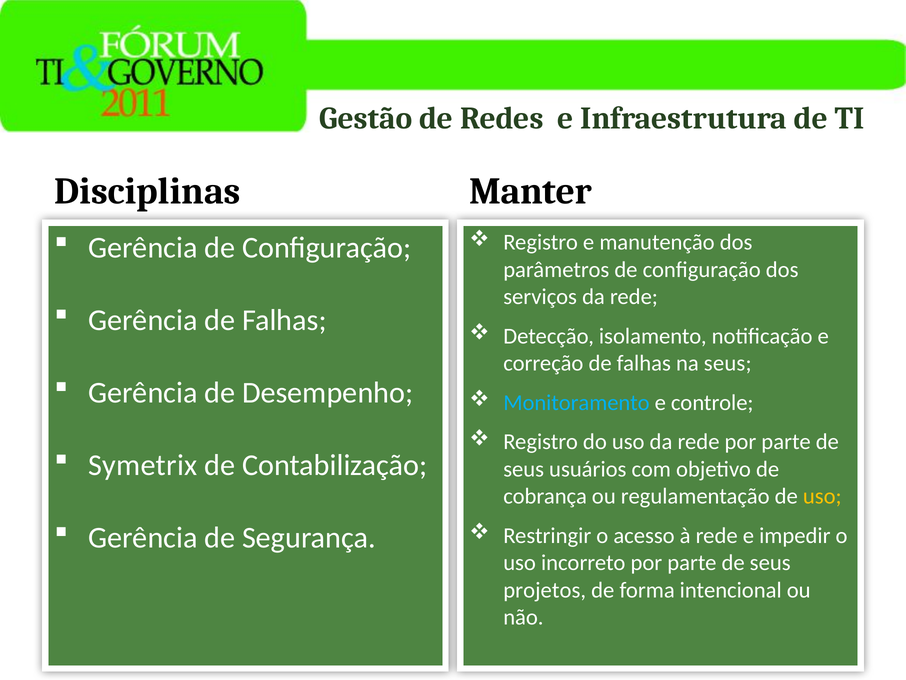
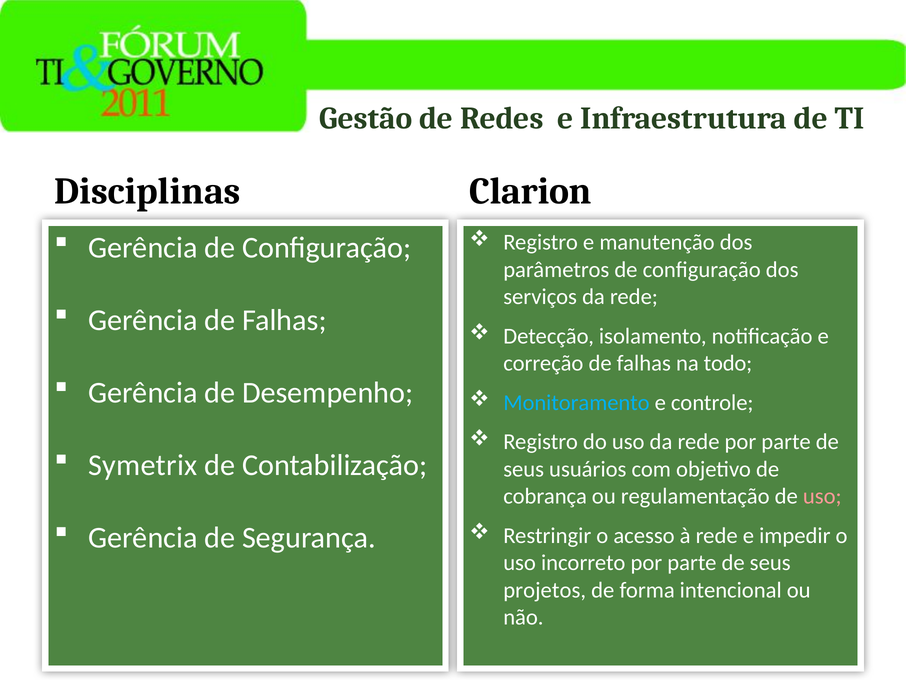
Manter: Manter -> Clarion (530, 191)
na seus: seus -> todo (728, 363)
uso colour: yellow -> pink (822, 496)
